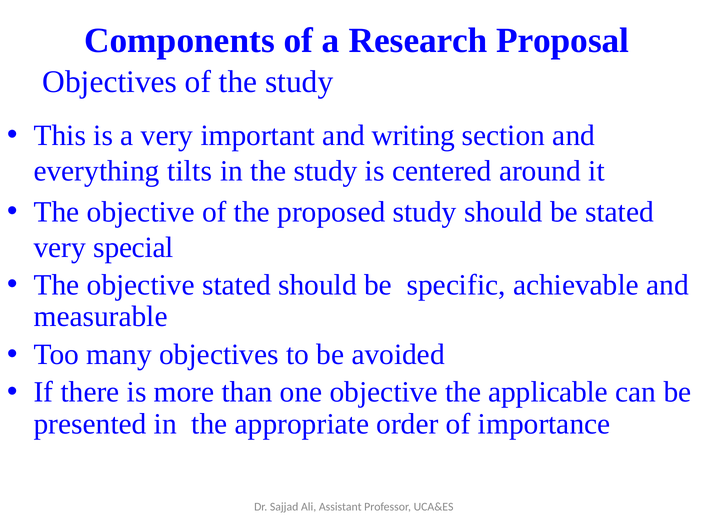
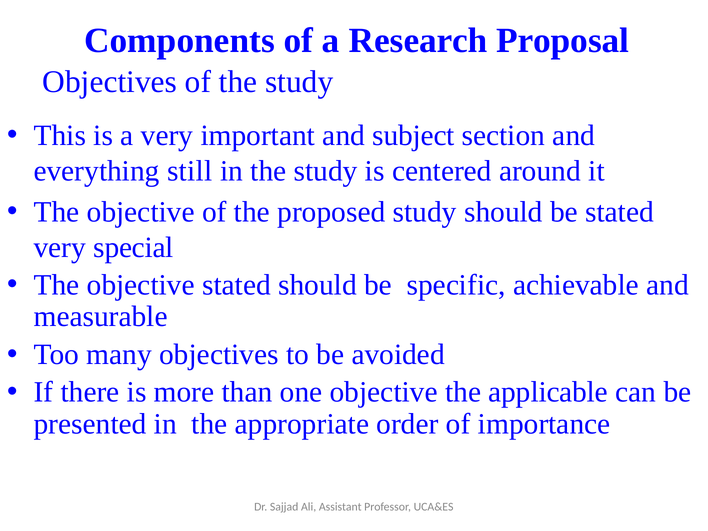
writing: writing -> subject (413, 135)
tilts: tilts -> still (190, 171)
